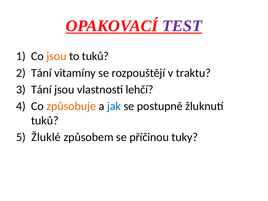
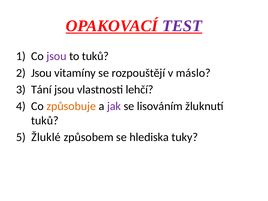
jsou colour: orange -> purple (56, 56)
Tání: Tání -> Jsou (41, 73)
traktu: traktu -> máslo (193, 73)
jak colour: blue -> purple (114, 106)
postupně: postupně -> lisováním (160, 106)
příčinou: příčinou -> hlediska (149, 137)
